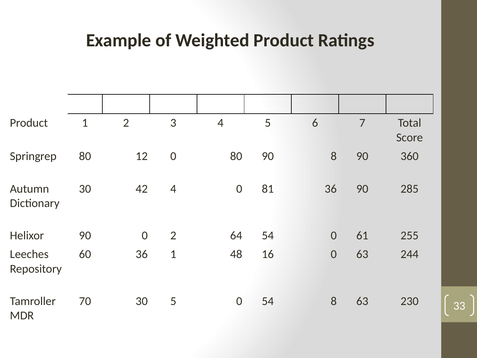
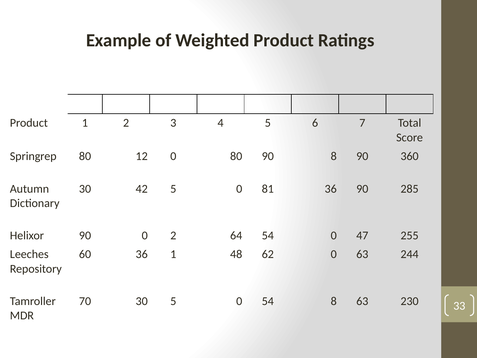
42 4: 4 -> 5 (173, 189)
61: 61 -> 47 (362, 236)
16: 16 -> 62 (268, 254)
